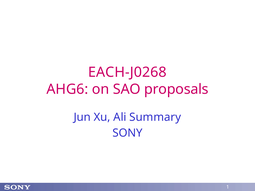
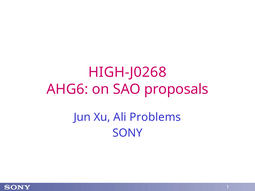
EACH-J0268: EACH-J0268 -> HIGH-J0268 (127, 72)
Summary: Summary -> Problems (155, 117)
